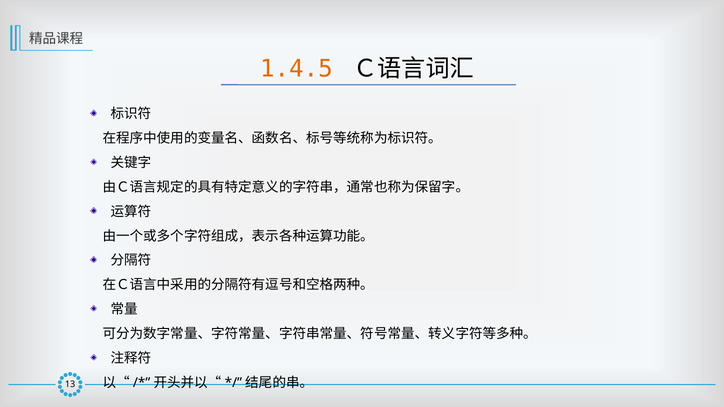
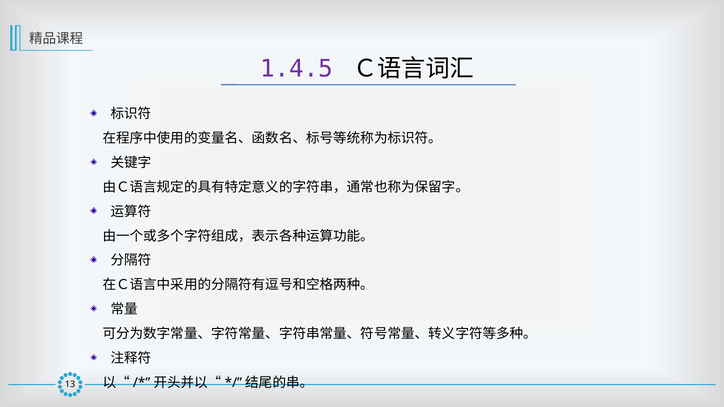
1.4.5 colour: orange -> purple (296, 69)
